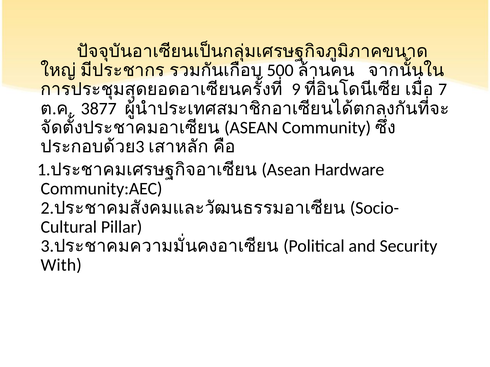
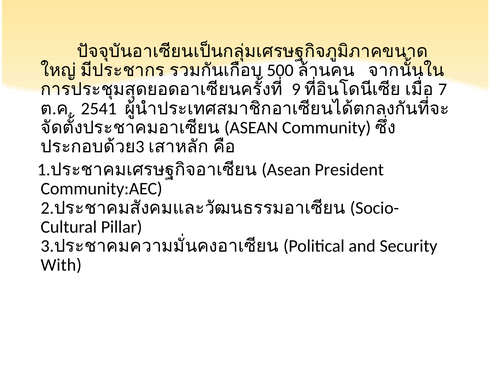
3877: 3877 -> 2541 (99, 109)
Hardware: Hardware -> President (349, 170)
